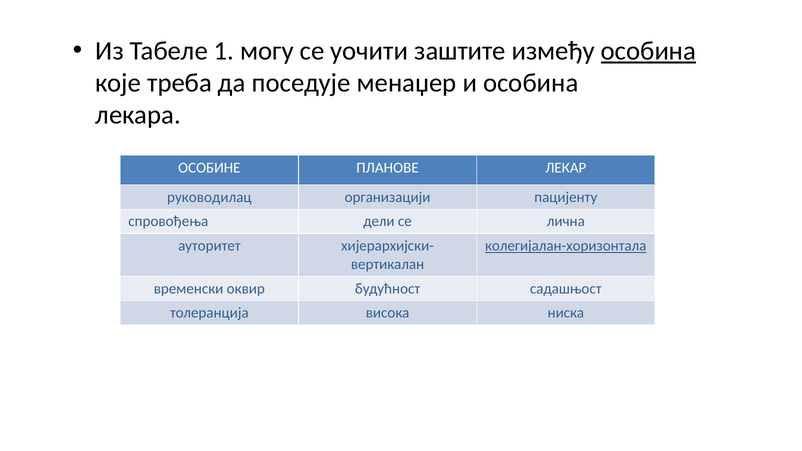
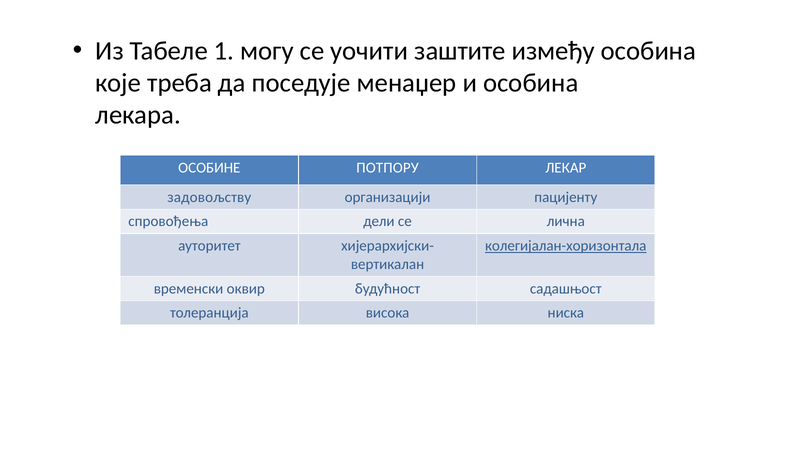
особина underline: present -> none (648, 51)
ПЛАНОВЕ: ПЛАНОВЕ -> ПОТПОРУ (388, 168)
руководилац: руководилац -> задовољству (209, 197)
